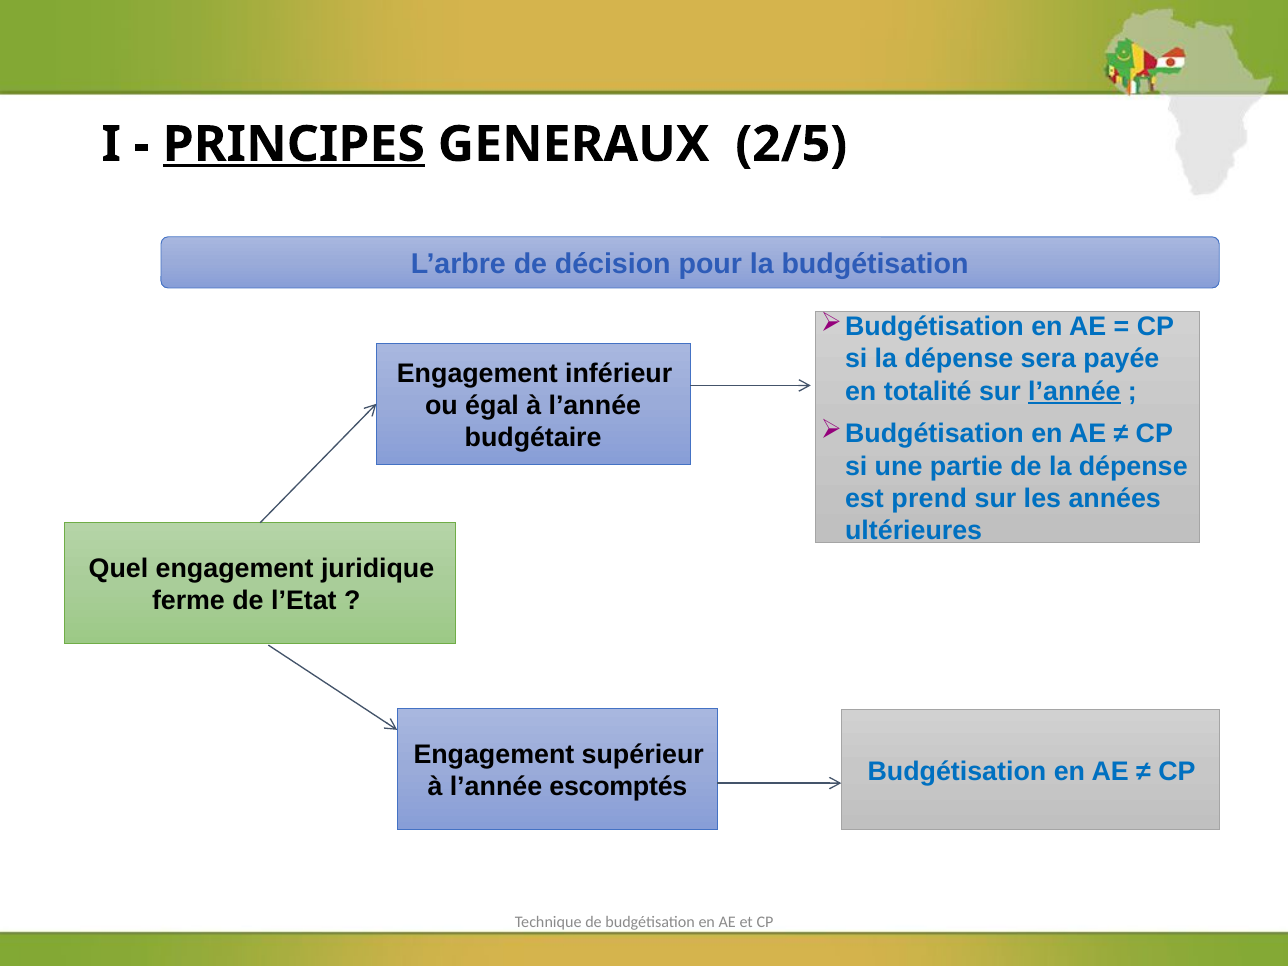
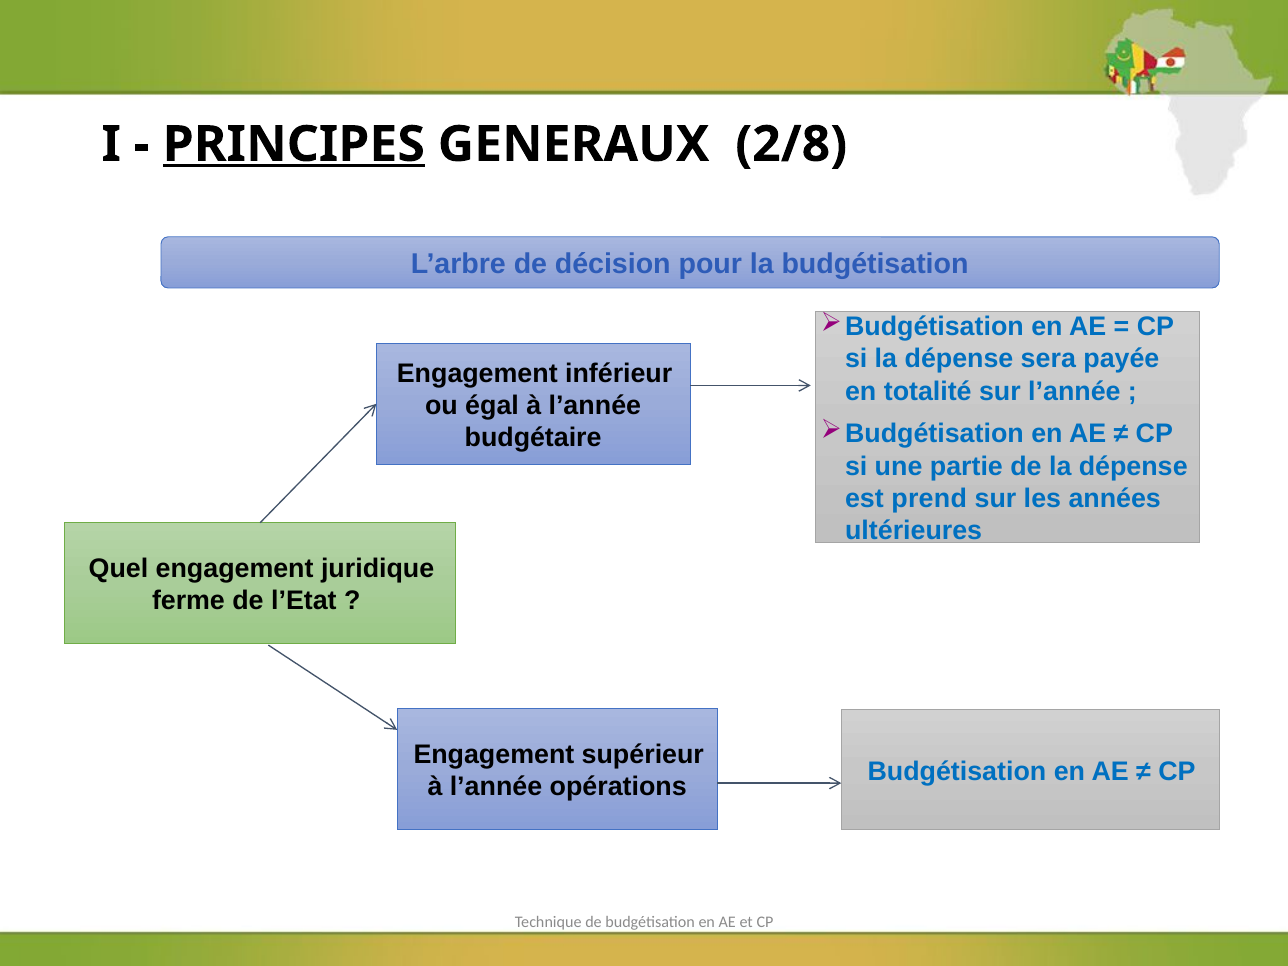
2/5: 2/5 -> 2/8 (791, 144)
l’année underline: present -> none (1074, 391)
escomptés: escomptés -> opérations (618, 787)
